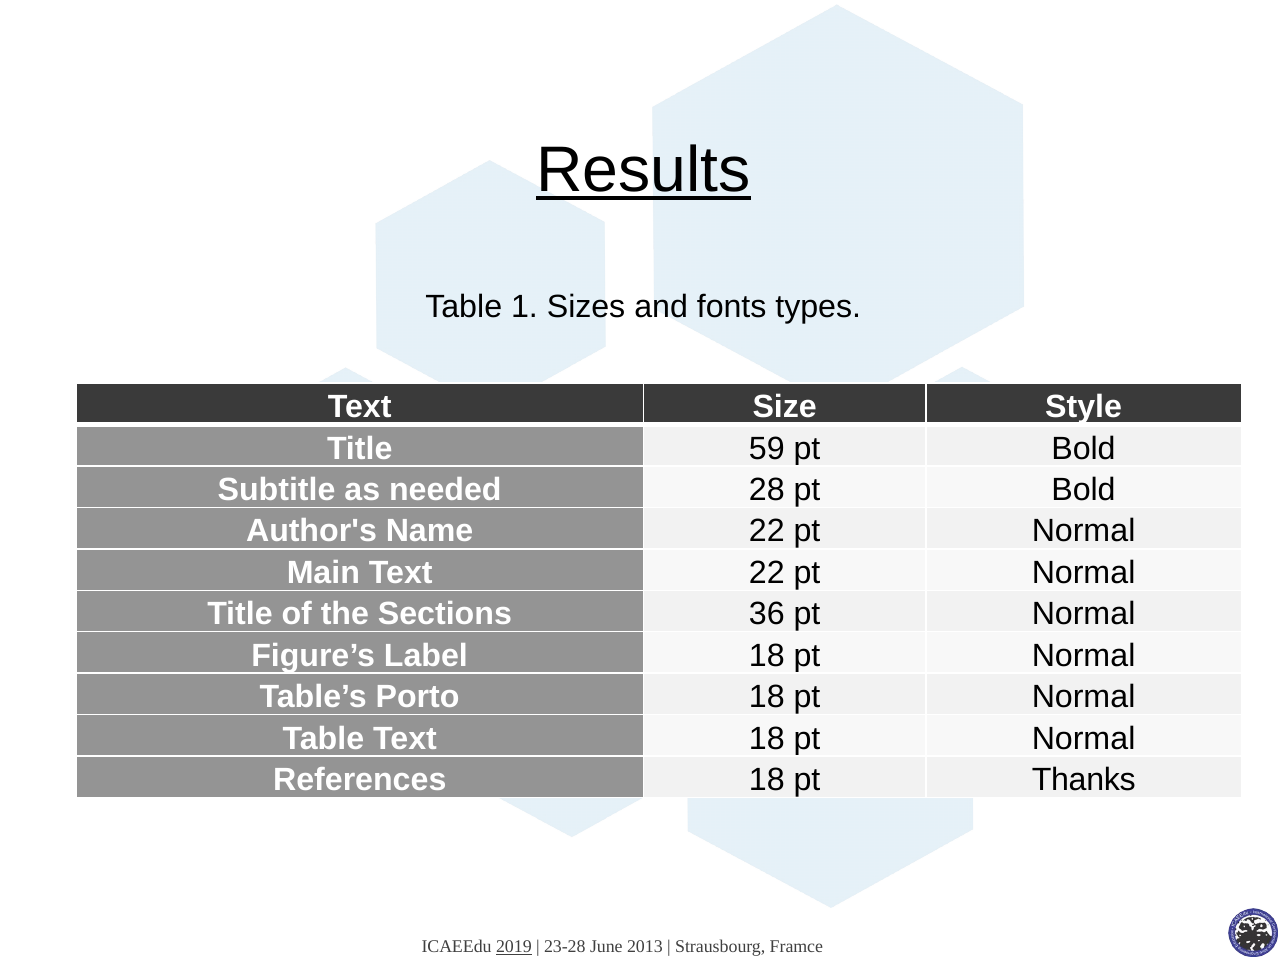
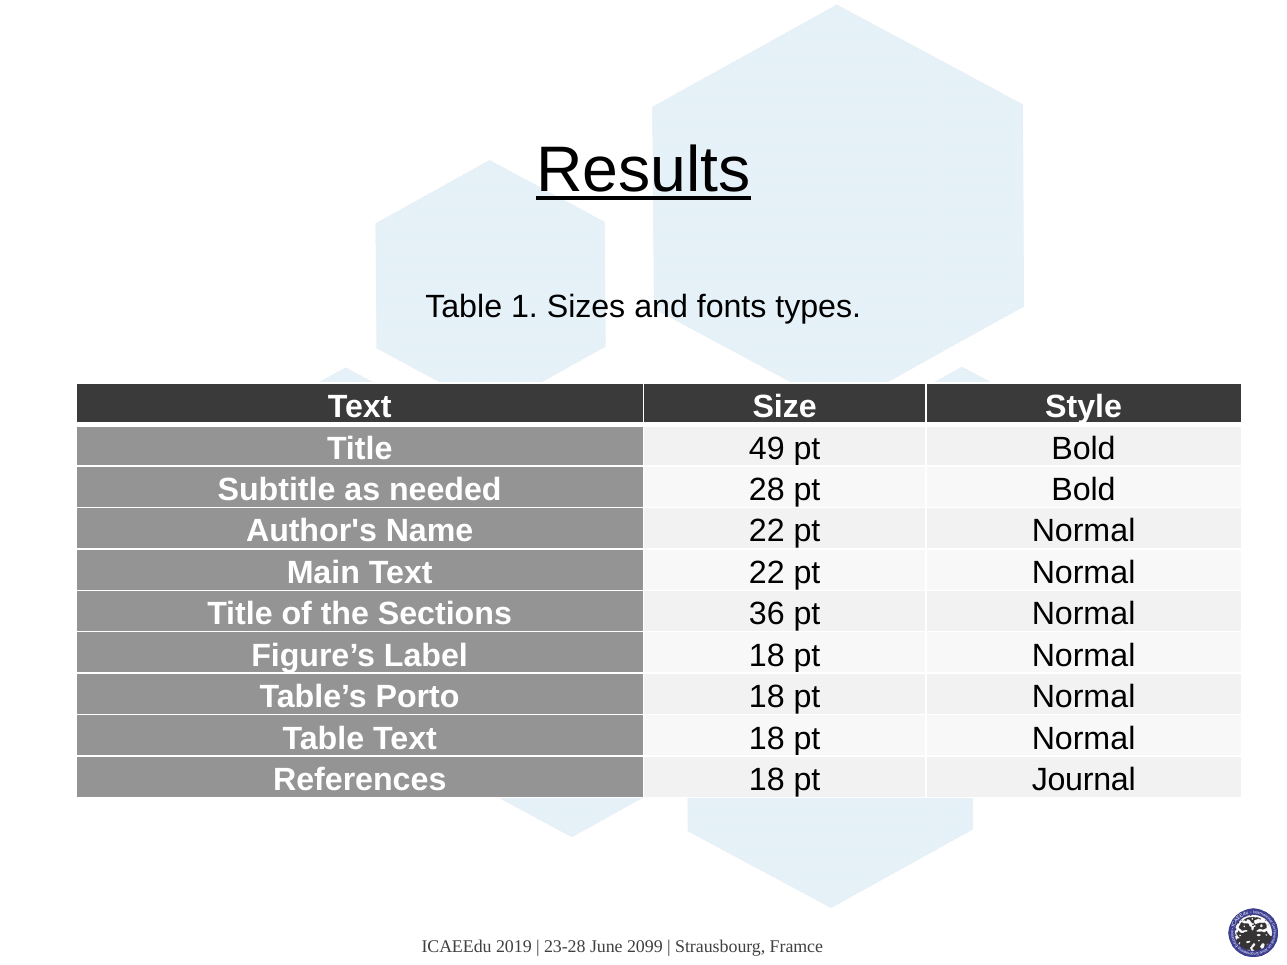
59: 59 -> 49 (767, 449)
Thanks: Thanks -> Journal (1084, 780)
2019 underline: present -> none (514, 947)
2013: 2013 -> 2099 (645, 947)
